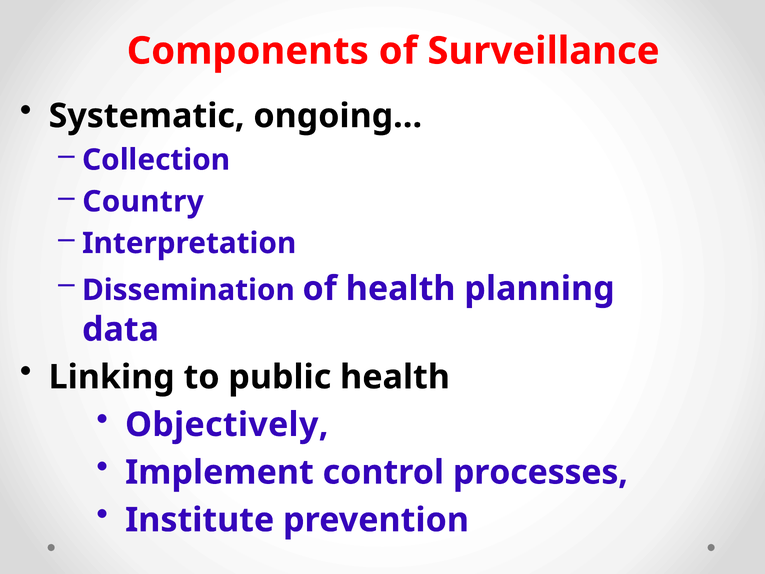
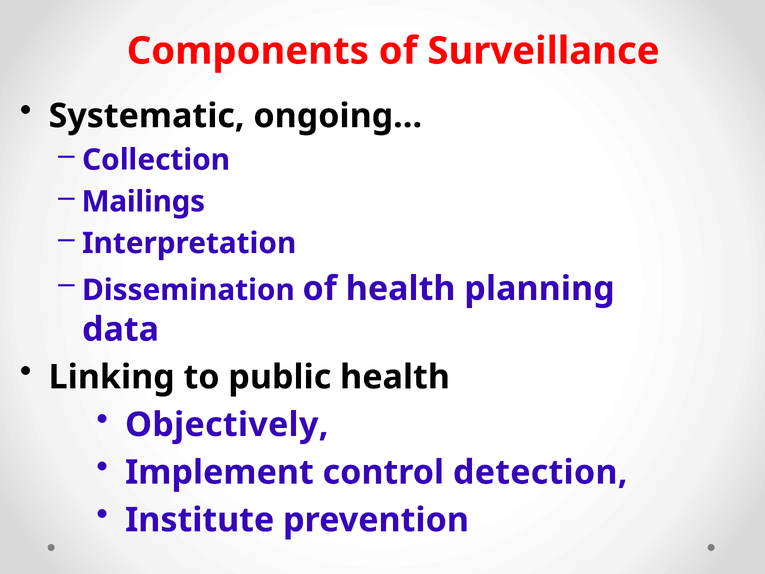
Country: Country -> Mailings (143, 201)
processes: processes -> detection (540, 472)
